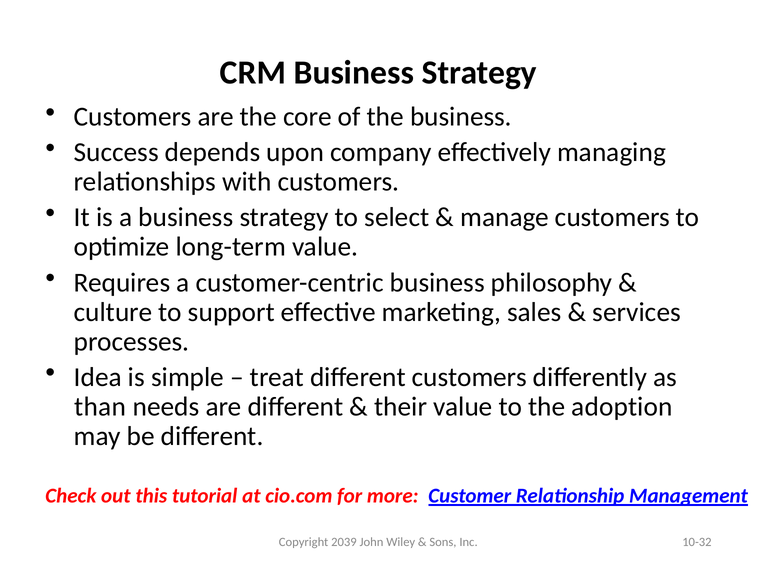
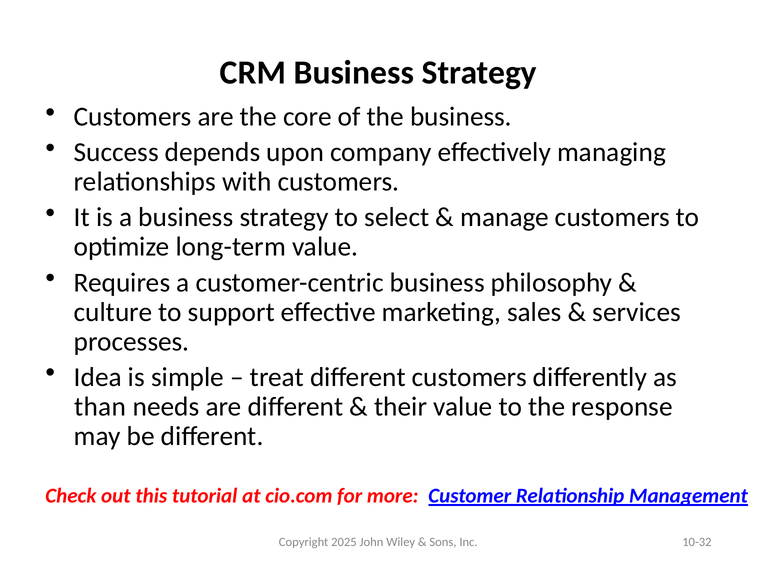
adoption: adoption -> response (622, 406)
2039: 2039 -> 2025 (344, 542)
